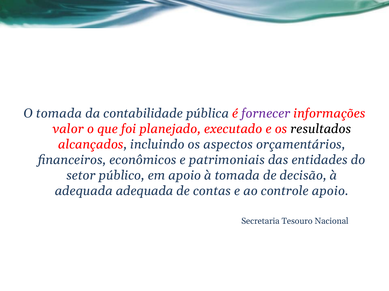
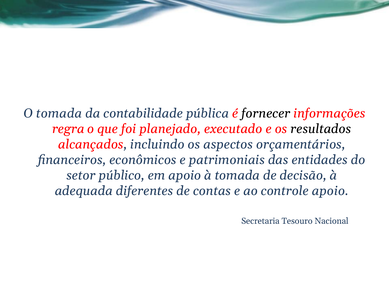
fornecer colour: purple -> black (266, 114)
valor: valor -> regra (68, 129)
adequada adequada: adequada -> diferentes (145, 191)
